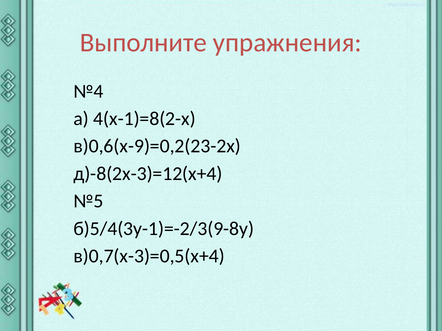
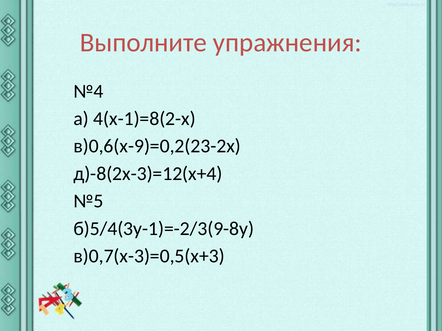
в)0,7(х-3)=0,5(х+4: в)0,7(х-3)=0,5(х+4 -> в)0,7(х-3)=0,5(х+3 (149, 256)
